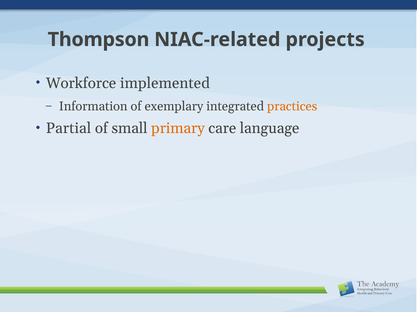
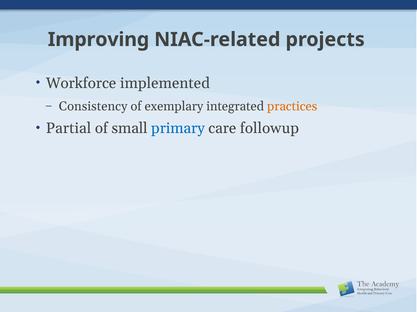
Thompson: Thompson -> Improving (99, 40)
Information: Information -> Consistency (93, 107)
primary colour: orange -> blue (178, 129)
language: language -> followup (269, 129)
